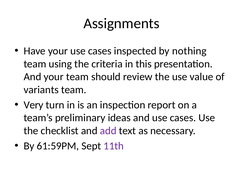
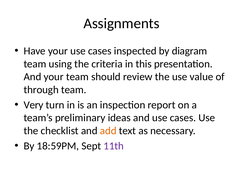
nothing: nothing -> diagram (189, 51)
variants: variants -> through (41, 90)
add colour: purple -> orange (108, 131)
61:59PM: 61:59PM -> 18:59PM (58, 146)
